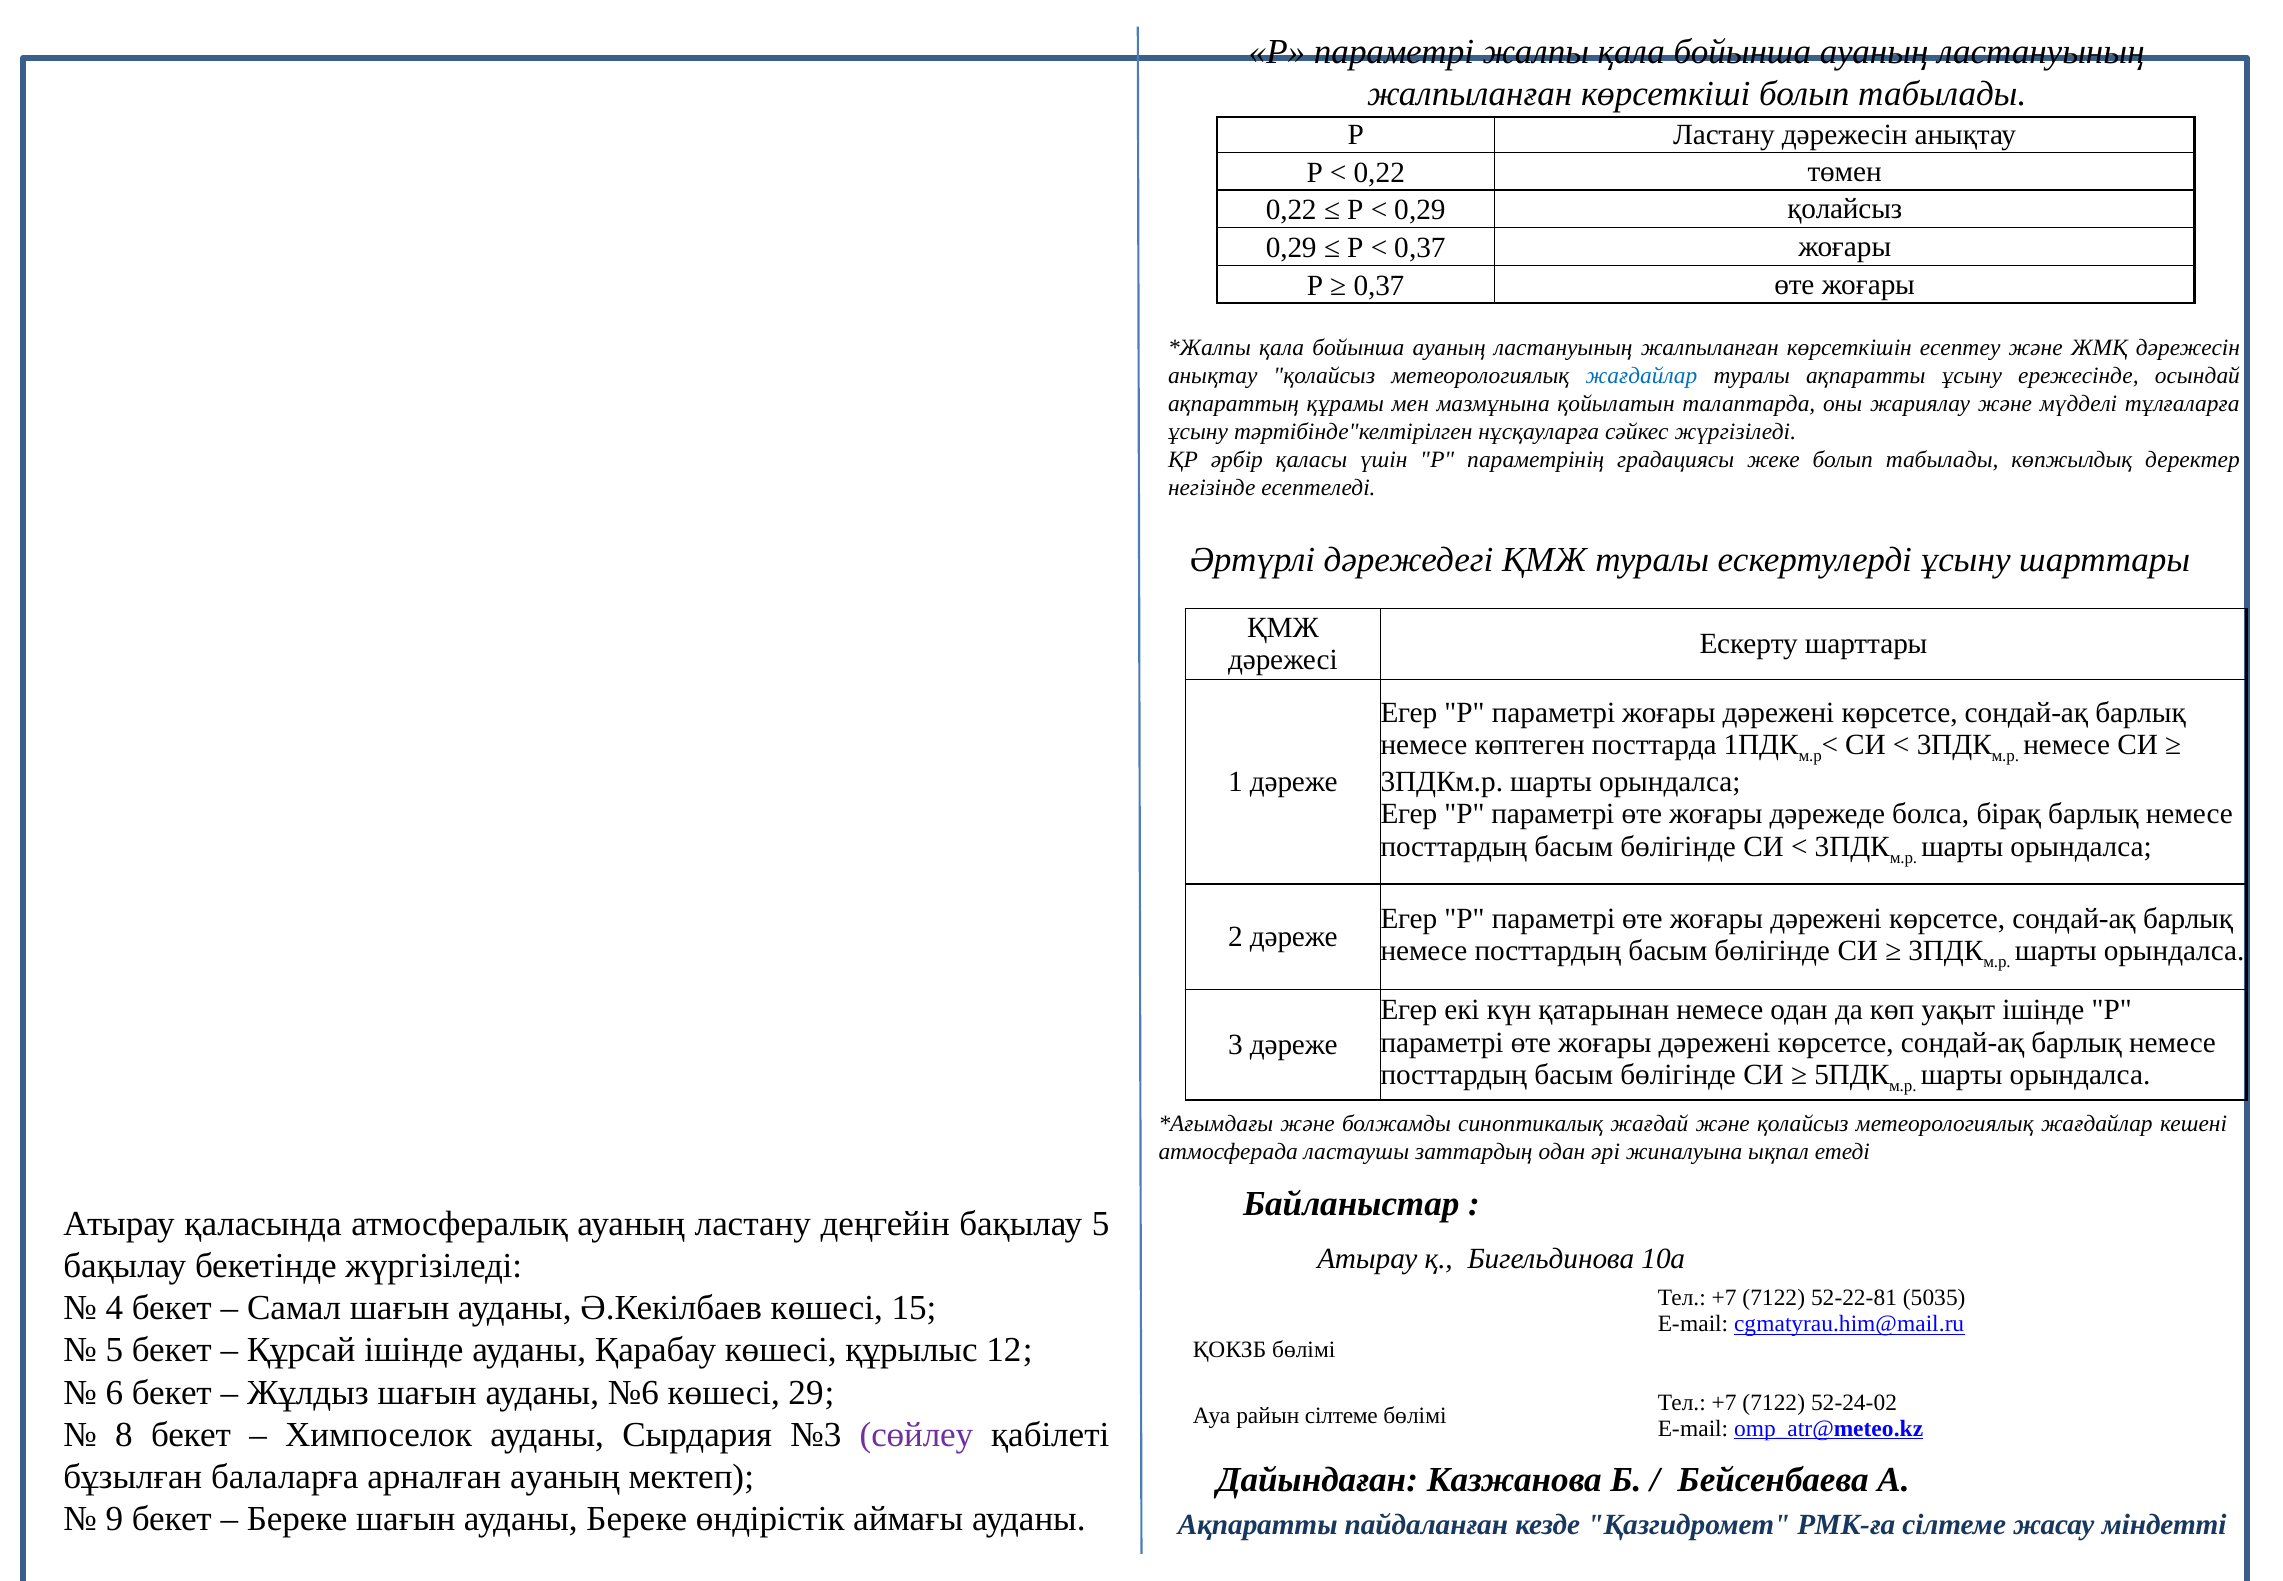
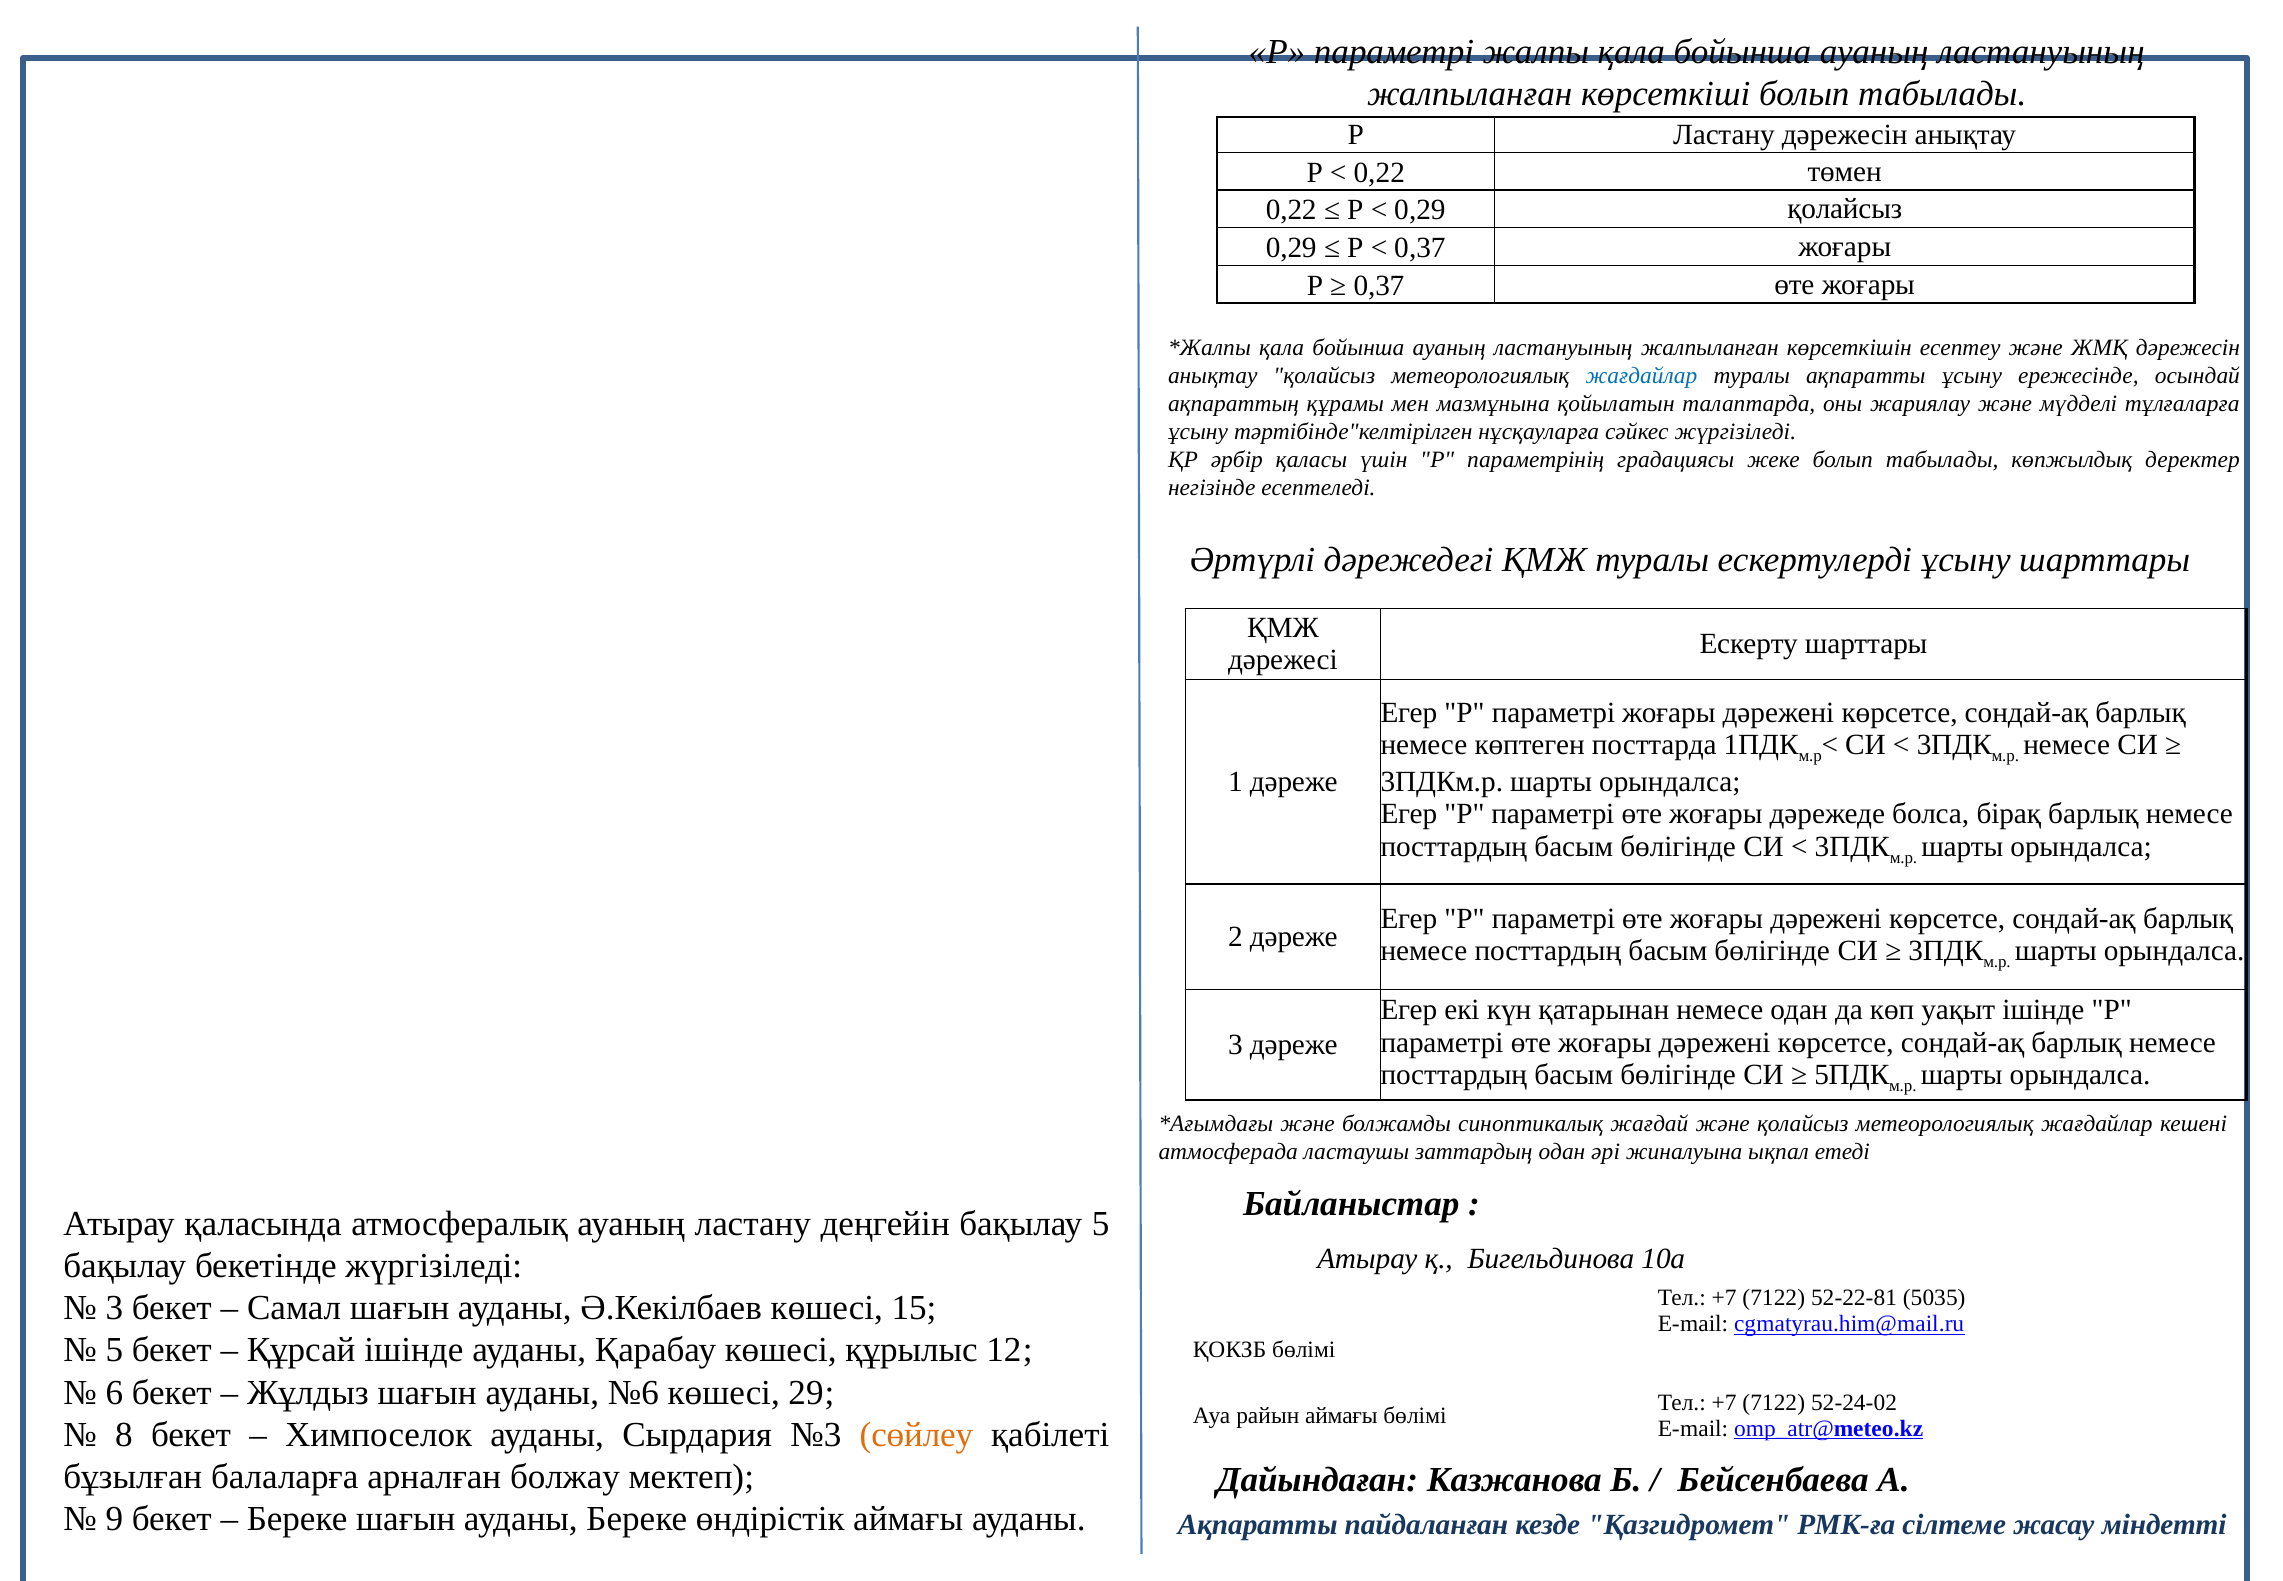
4: 4 -> 3 (114, 1308)
райын сілтеме: сілтеме -> аймағы (1341, 1415)
сөйлеу colour: purple -> orange (916, 1434)
арналған ауаның: ауаның -> болжау (565, 1476)
